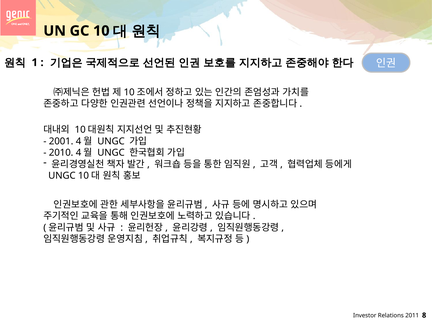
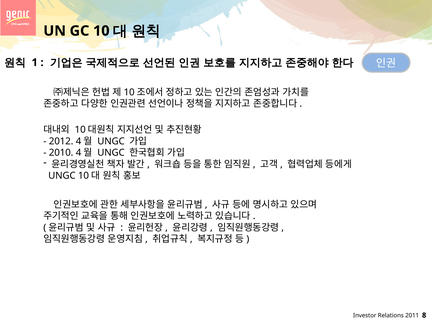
2001: 2001 -> 2012 (61, 141)
